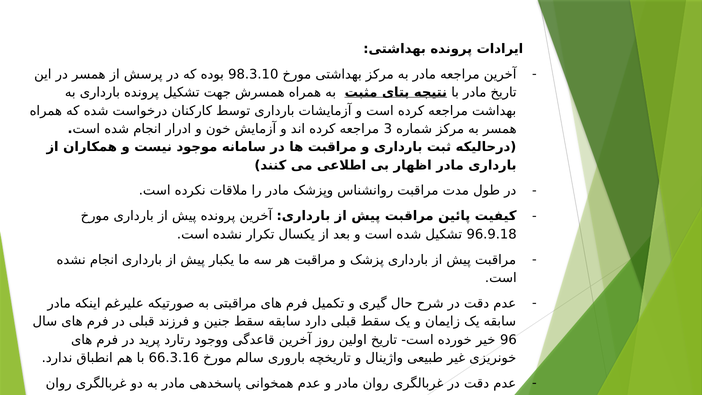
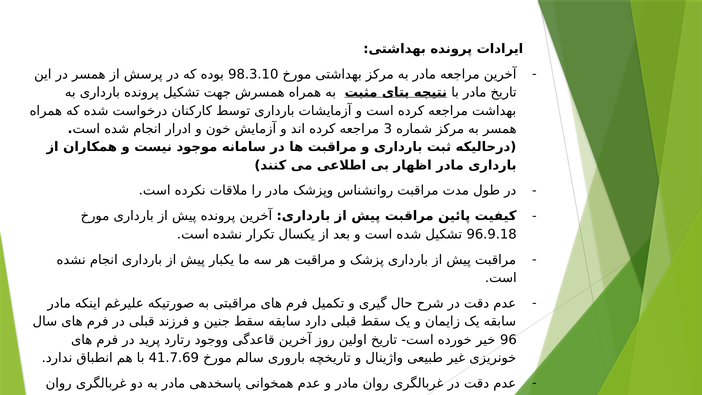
66.3.16: 66.3.16 -> 41.7.69 (174, 358)
